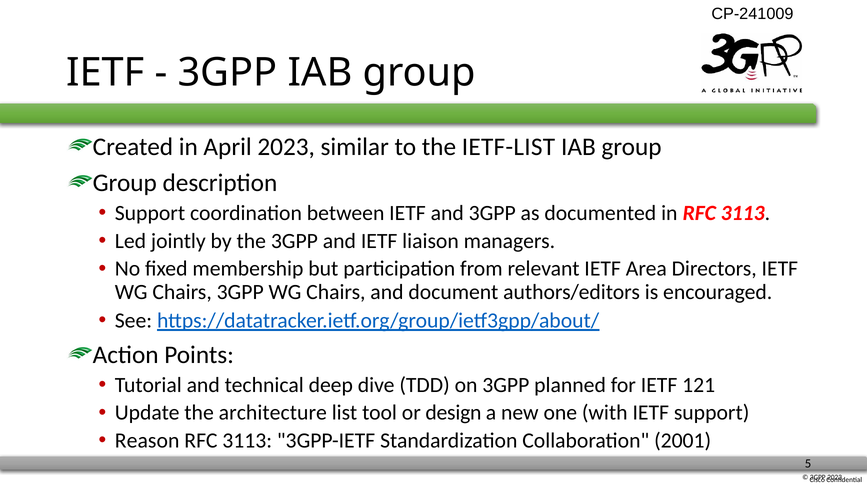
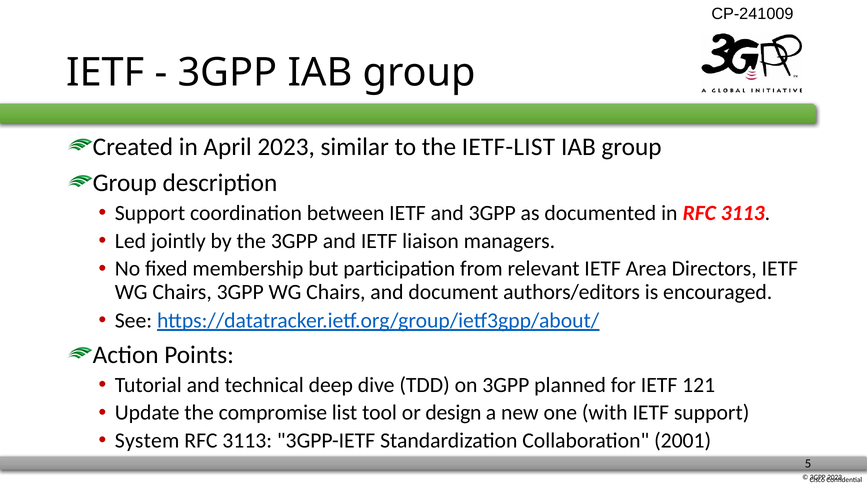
architecture: architecture -> compromise (273, 413)
Reason: Reason -> System (147, 440)
